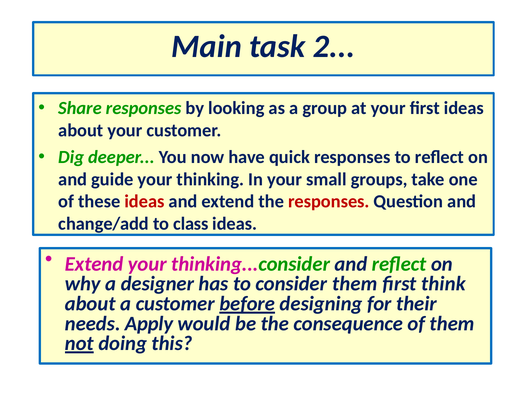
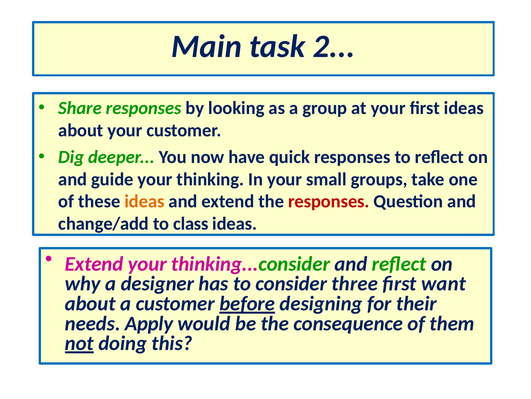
ideas colour: red -> orange (144, 201)
consider them: them -> three (355, 283)
think: think -> want (444, 283)
